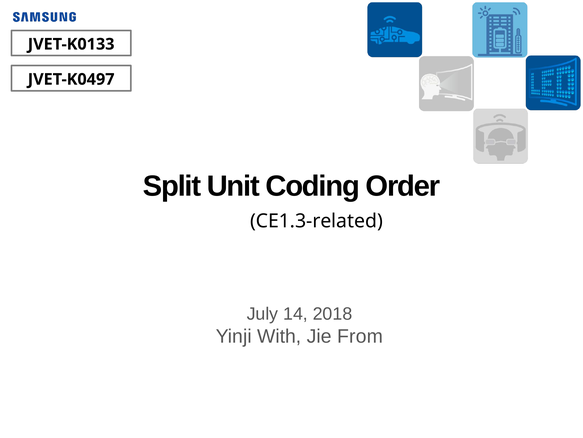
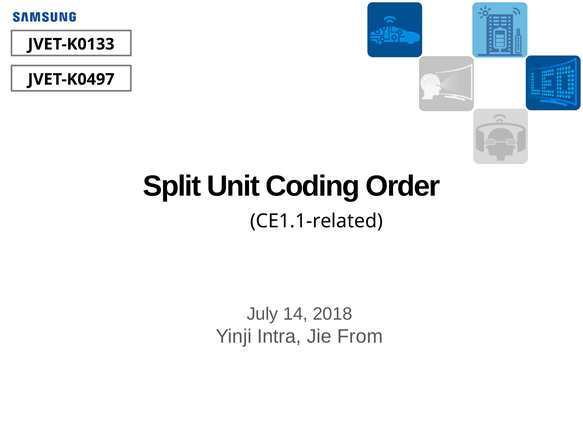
CE1.3-related: CE1.3-related -> CE1.1-related (316, 221)
With: With -> Intra (279, 336)
